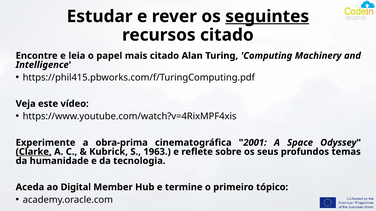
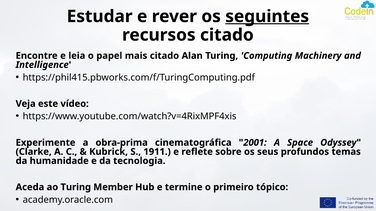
Clarke underline: present -> none (34, 152)
1963: 1963 -> 1911 (157, 152)
ao Digital: Digital -> Turing (76, 188)
